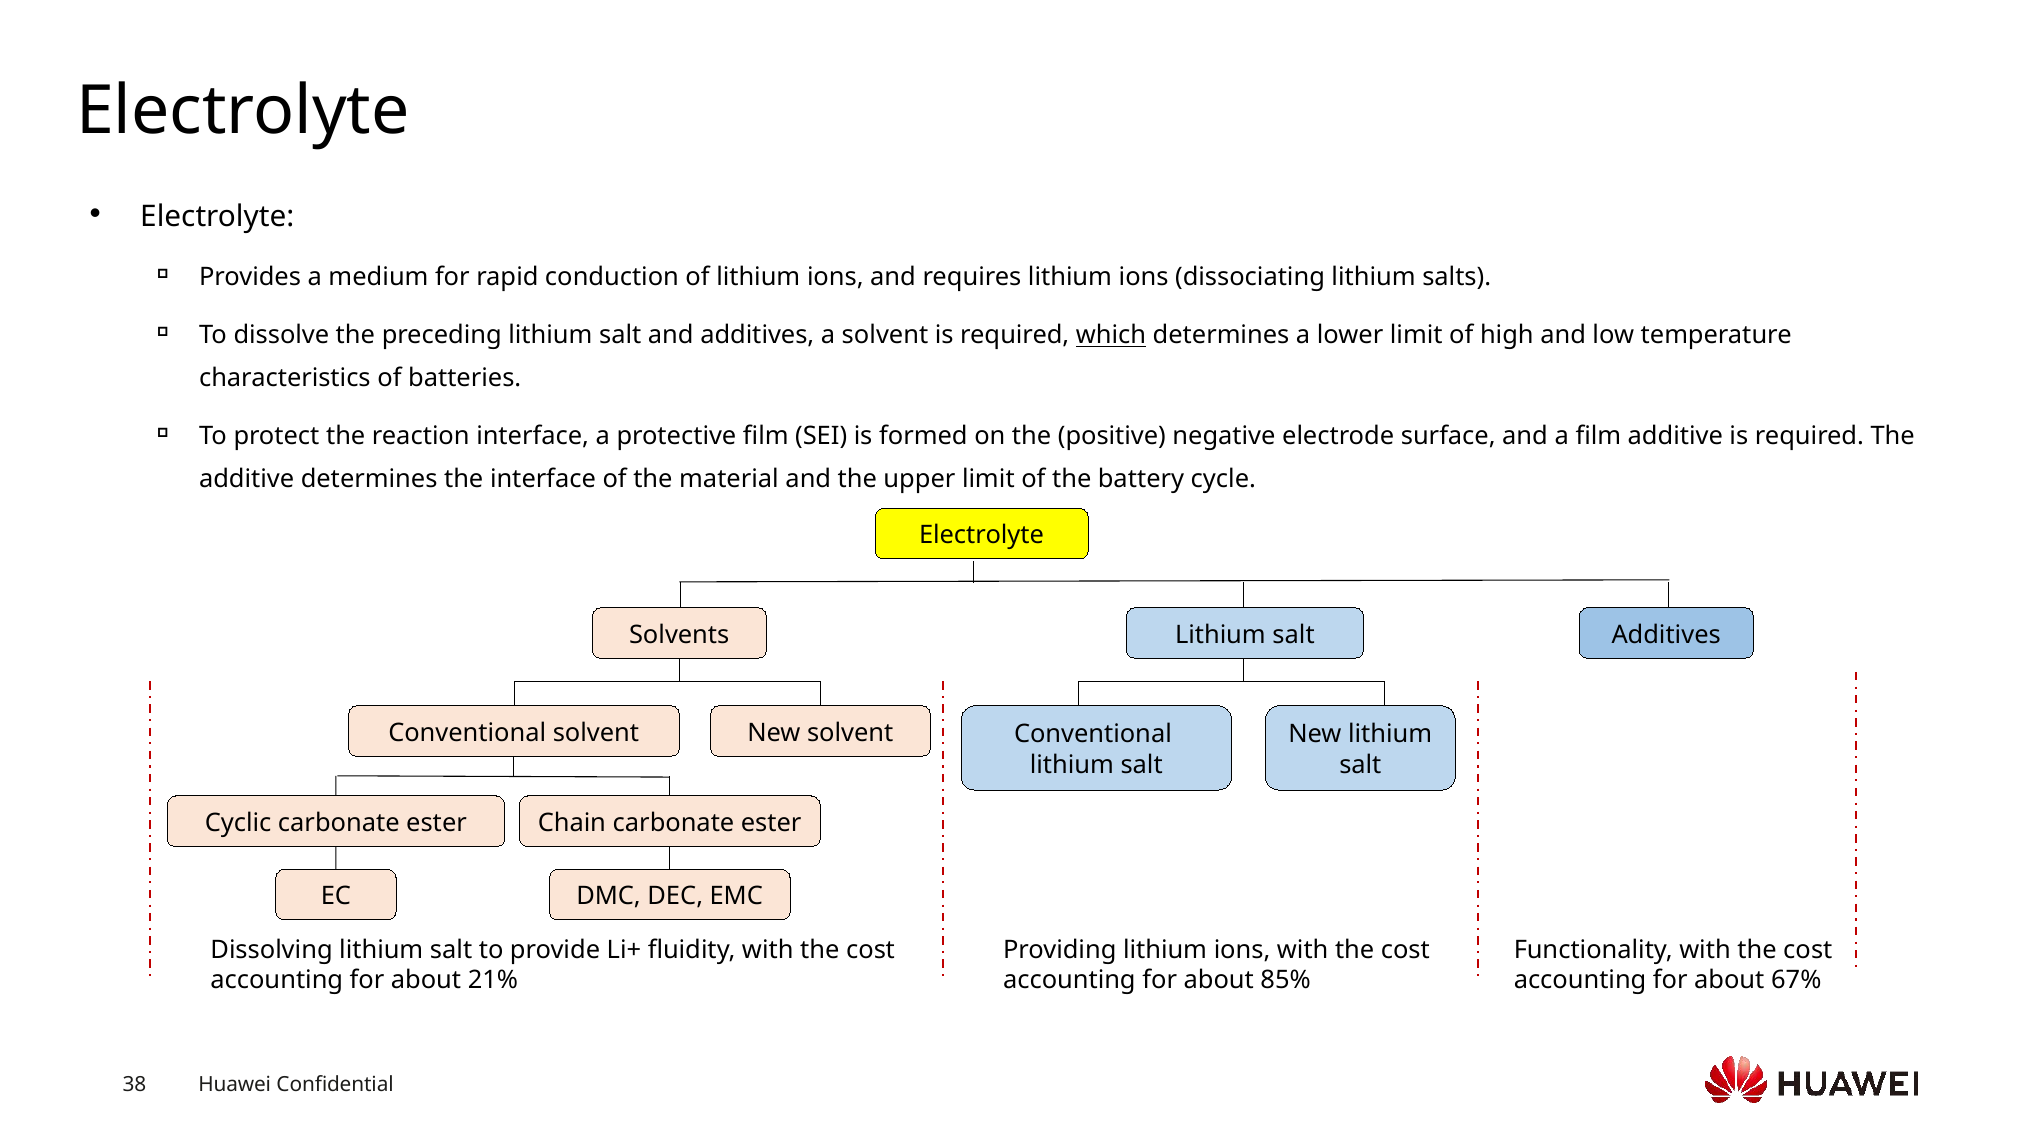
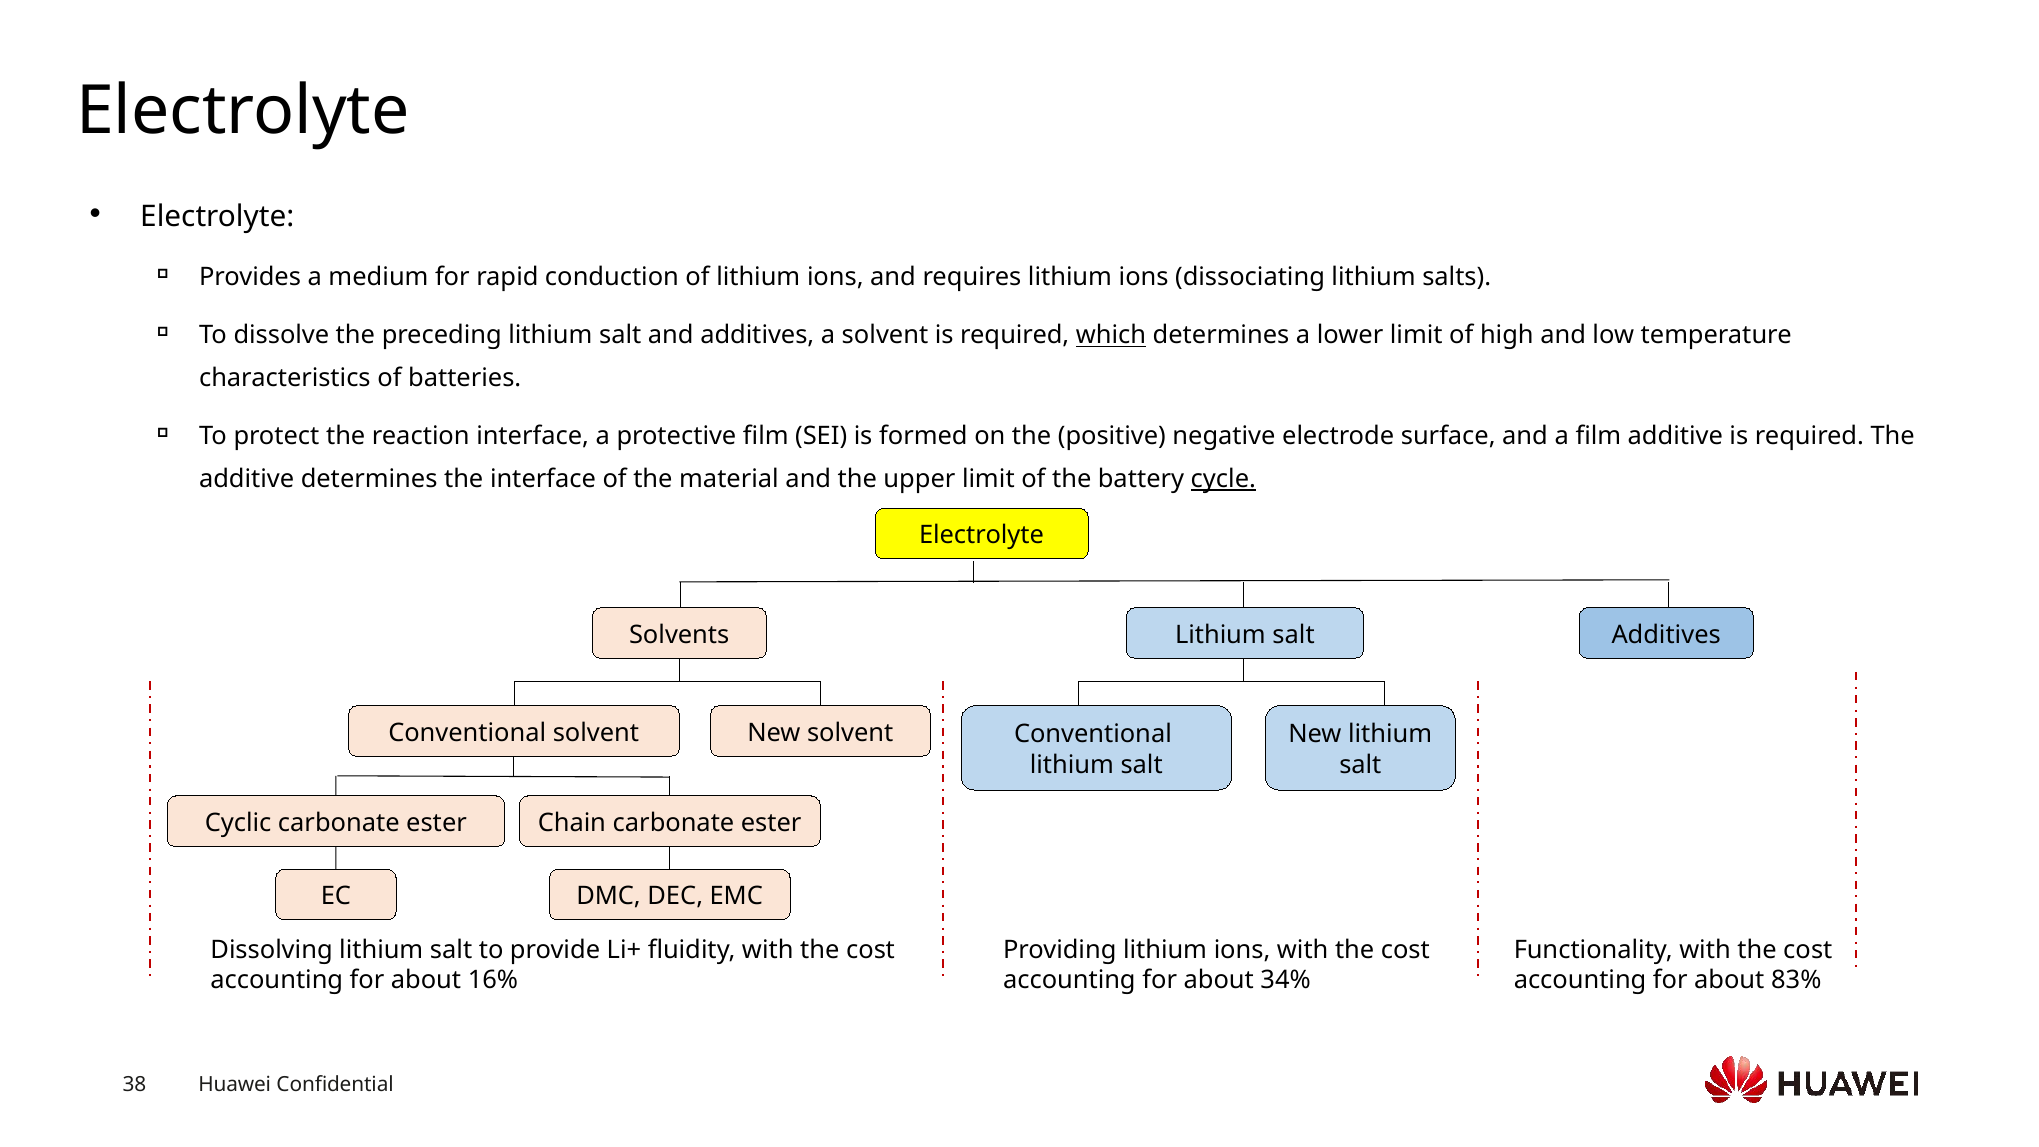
cycle underline: none -> present (1223, 479)
21%: 21% -> 16% (493, 980)
85%: 85% -> 34% (1286, 980)
67%: 67% -> 83% (1796, 980)
